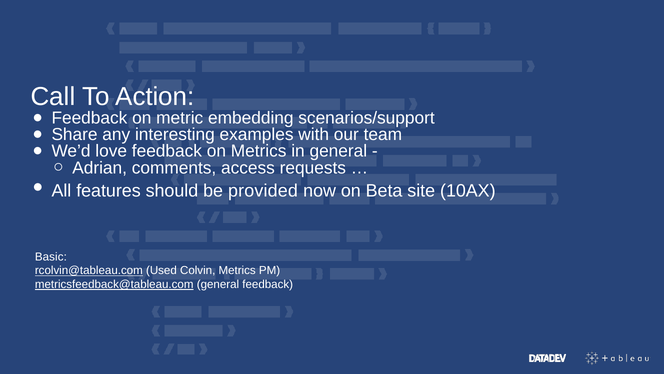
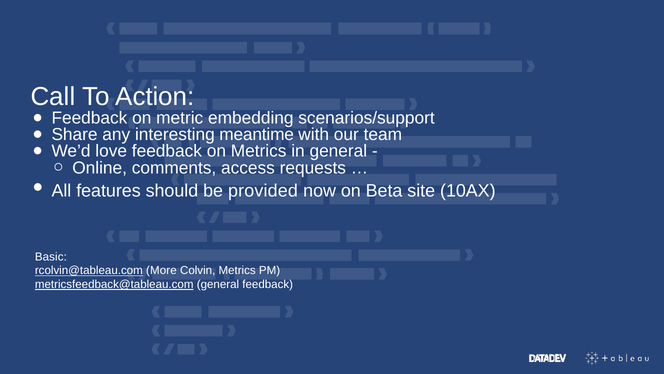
examples: examples -> meantime (257, 134)
Adrian: Adrian -> Online (100, 168)
Used: Used -> More (161, 270)
